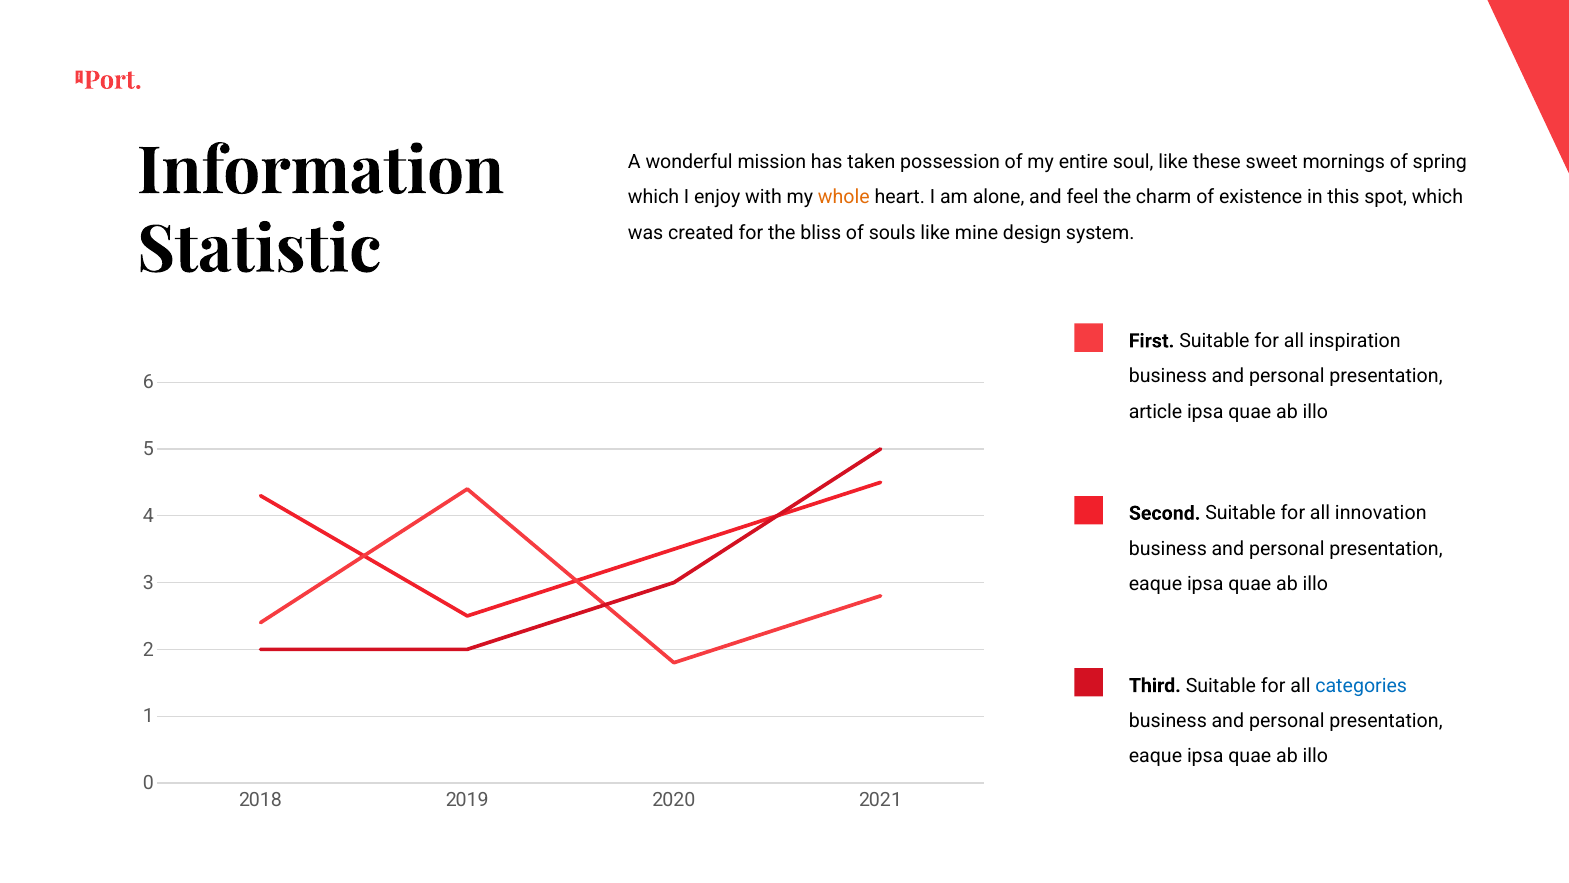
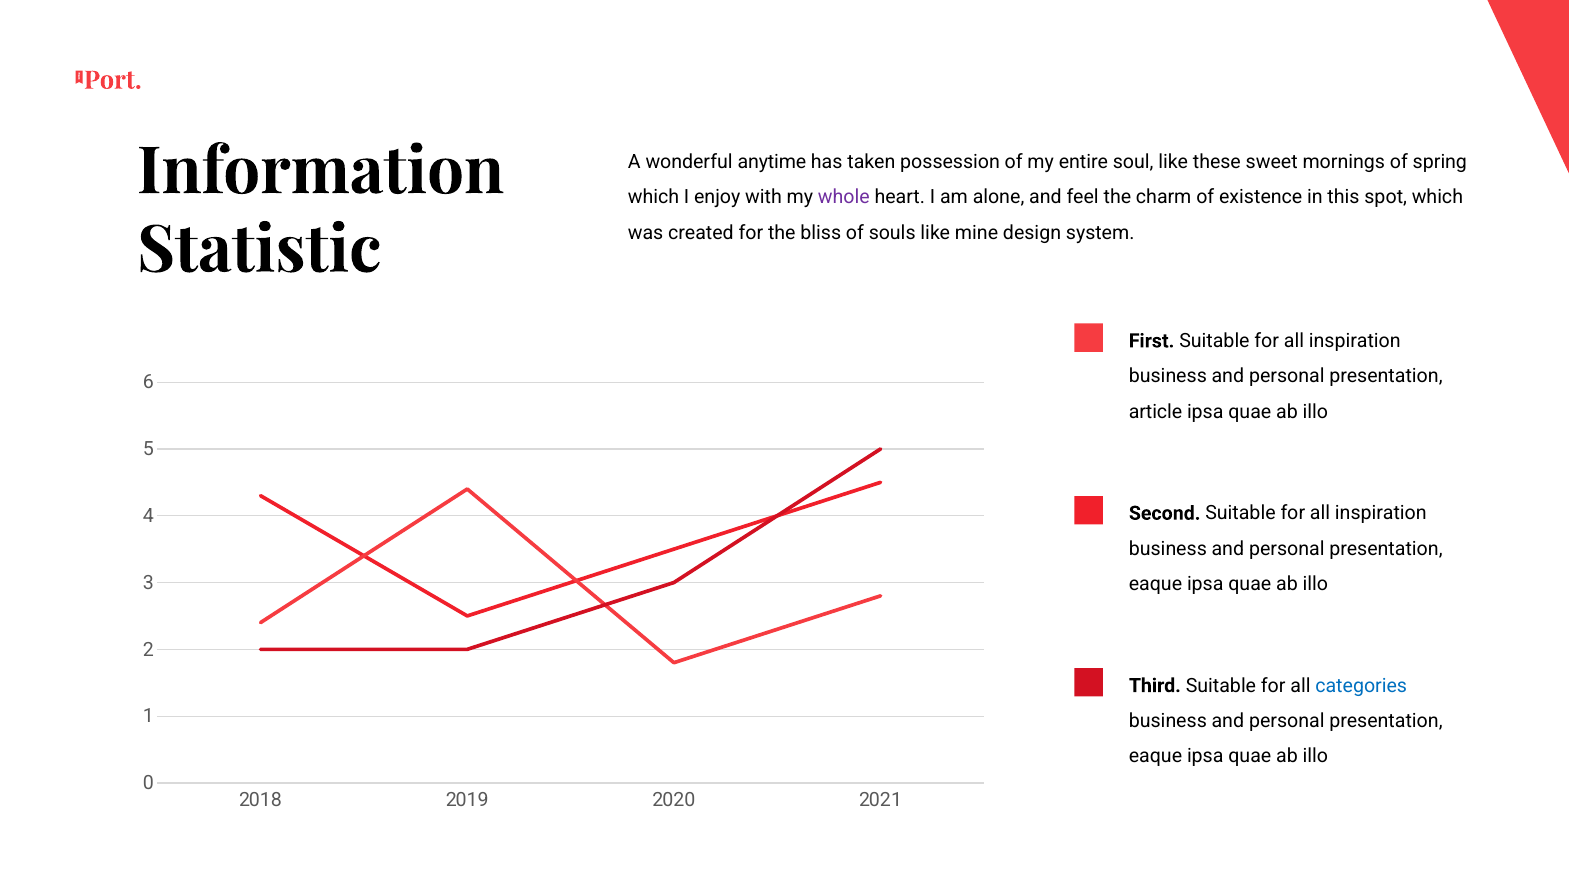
mission: mission -> anytime (772, 162)
whole colour: orange -> purple (844, 197)
innovation: innovation -> inspiration (1381, 513)
